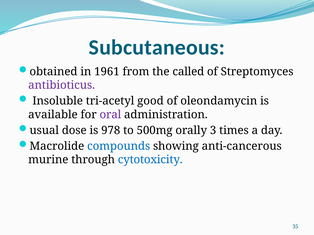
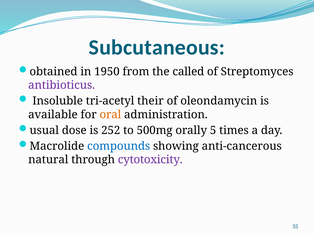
1961: 1961 -> 1950 (107, 72)
good: good -> their (150, 101)
oral colour: purple -> orange (110, 115)
978: 978 -> 252 (111, 131)
3: 3 -> 5 (213, 131)
murine: murine -> natural (48, 160)
cytotoxicity colour: blue -> purple (150, 160)
